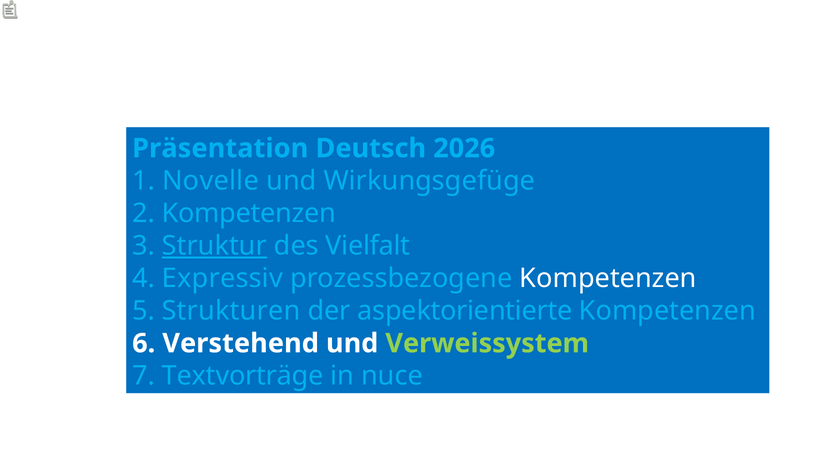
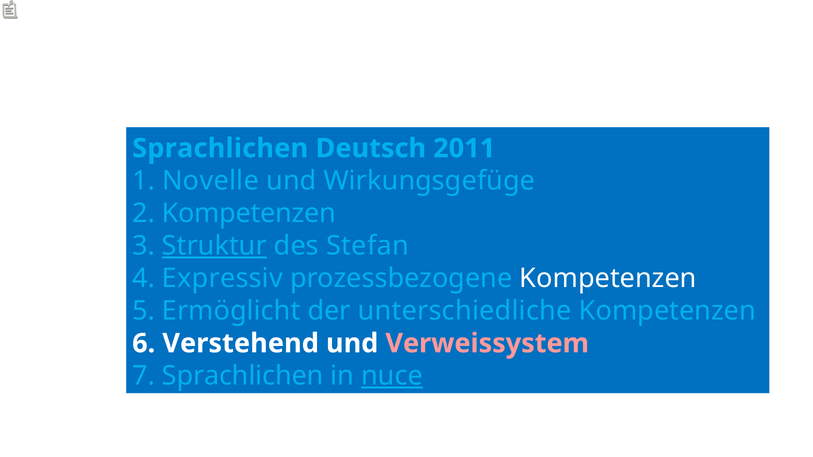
Präsentation: Präsentation -> Sprachlichen (220, 148)
2026: 2026 -> 2011 (464, 148)
Vielfalt: Vielfalt -> Stefan (368, 246)
Strukturen: Strukturen -> Ermöglicht (231, 311)
aspektorientierte: aspektorientierte -> unterschiedliche (465, 311)
Verweissystem colour: light green -> pink (487, 344)
7 Textvorträge: Textvorträge -> Sprachlichen (243, 376)
nuce underline: none -> present (392, 376)
